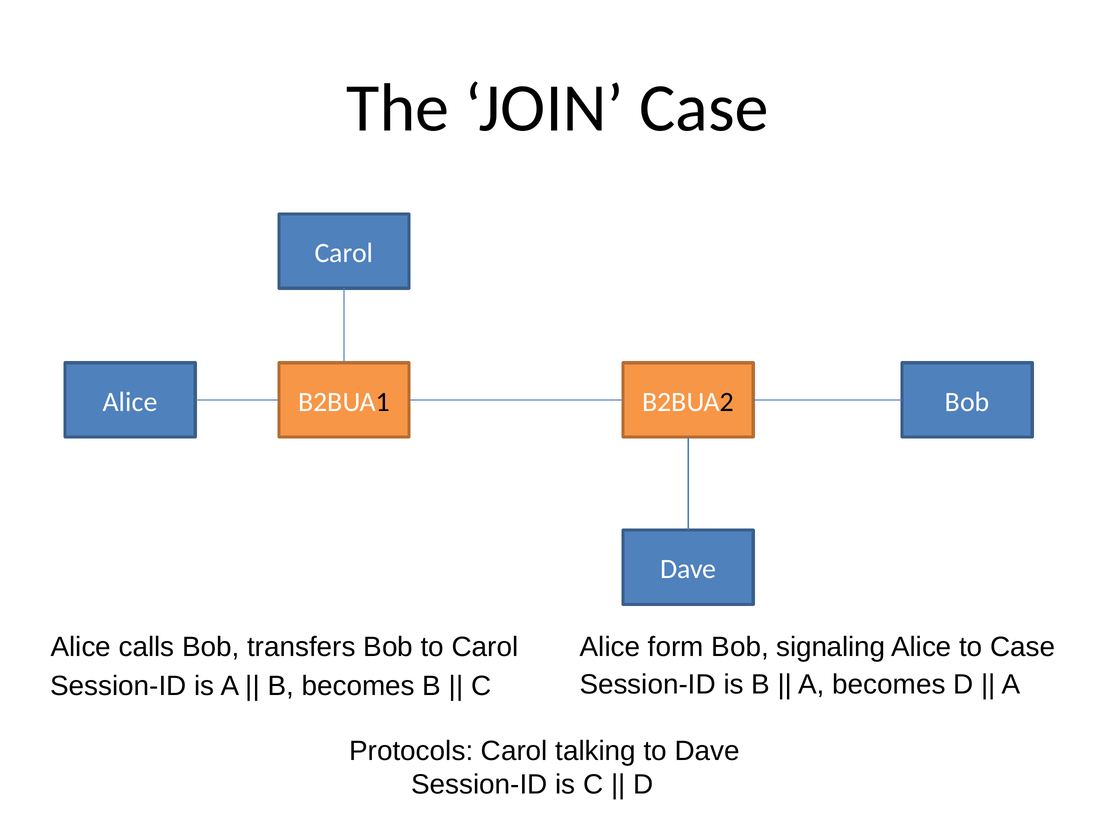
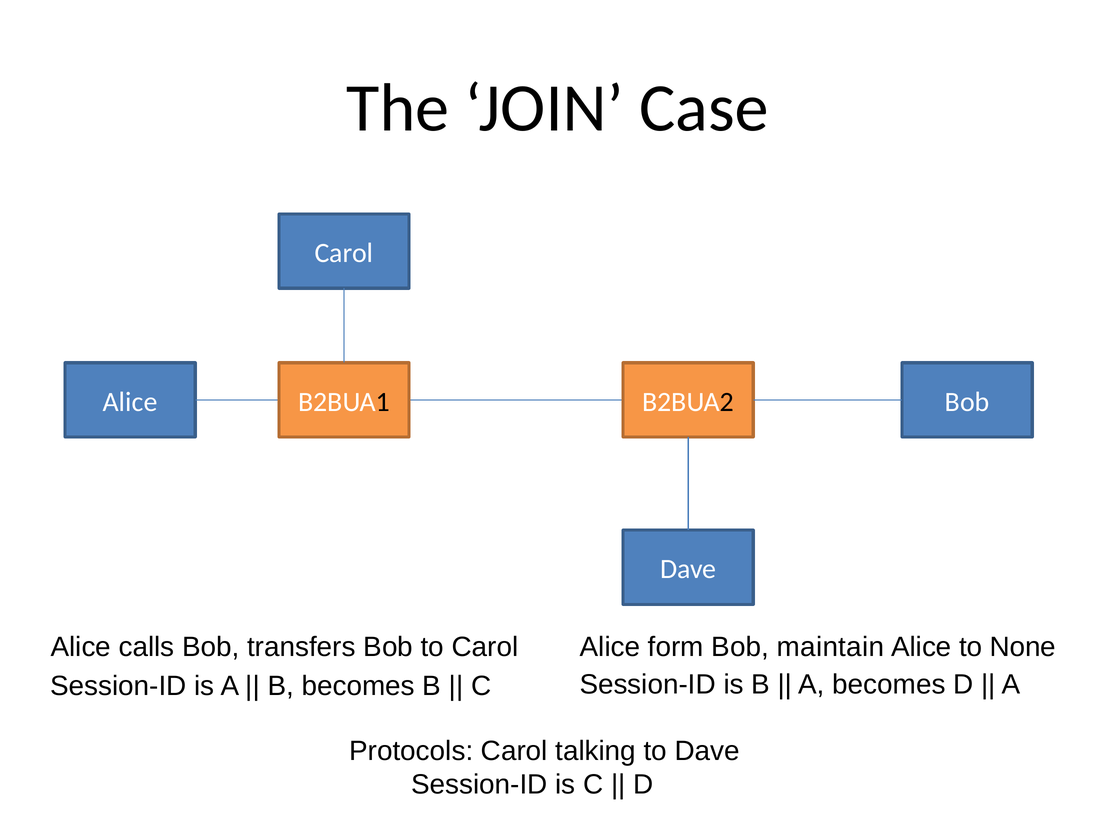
signaling: signaling -> maintain (831, 647)
to Case: Case -> None (1023, 647)
